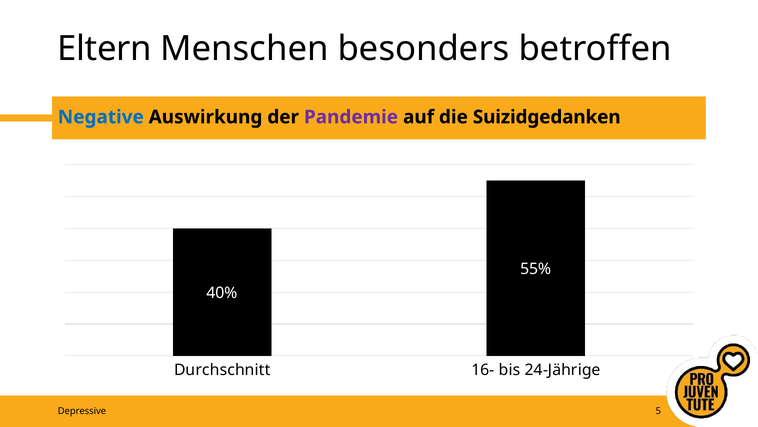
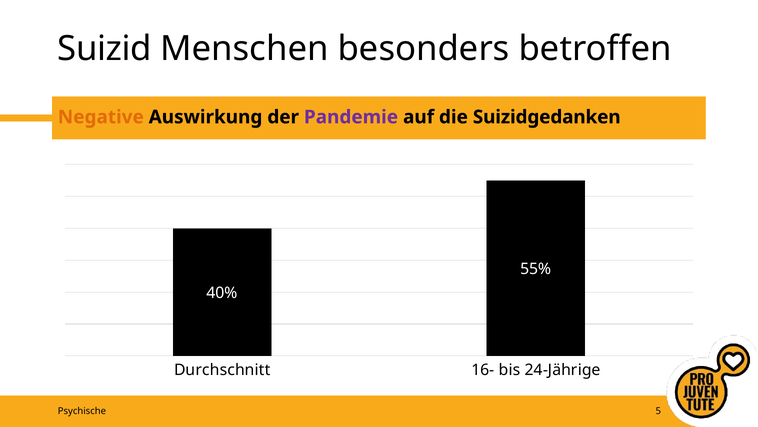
Eltern: Eltern -> Suizid (105, 49)
Negative colour: blue -> orange (101, 117)
Depressive: Depressive -> Psychische (82, 411)
